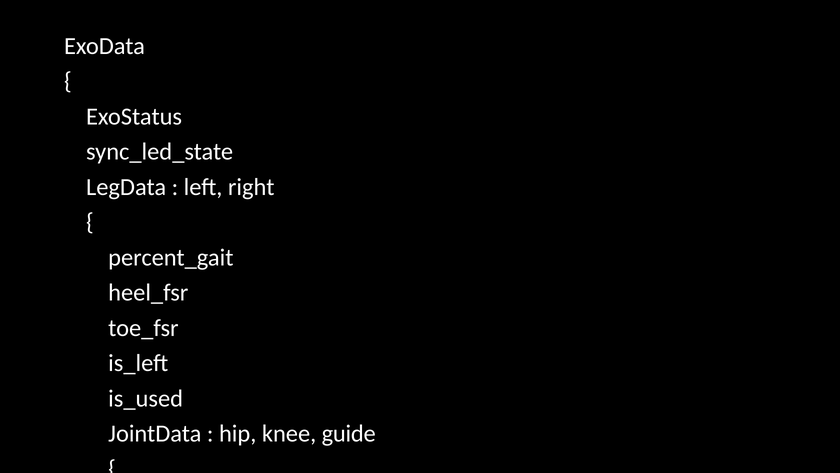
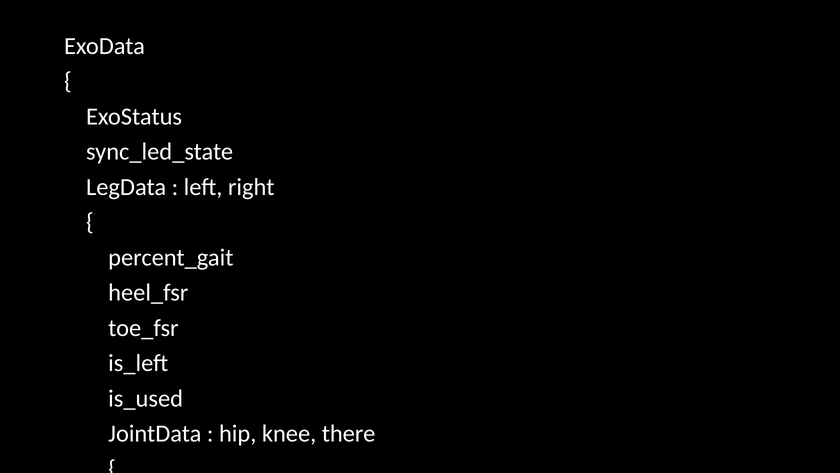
guide: guide -> there (349, 433)
